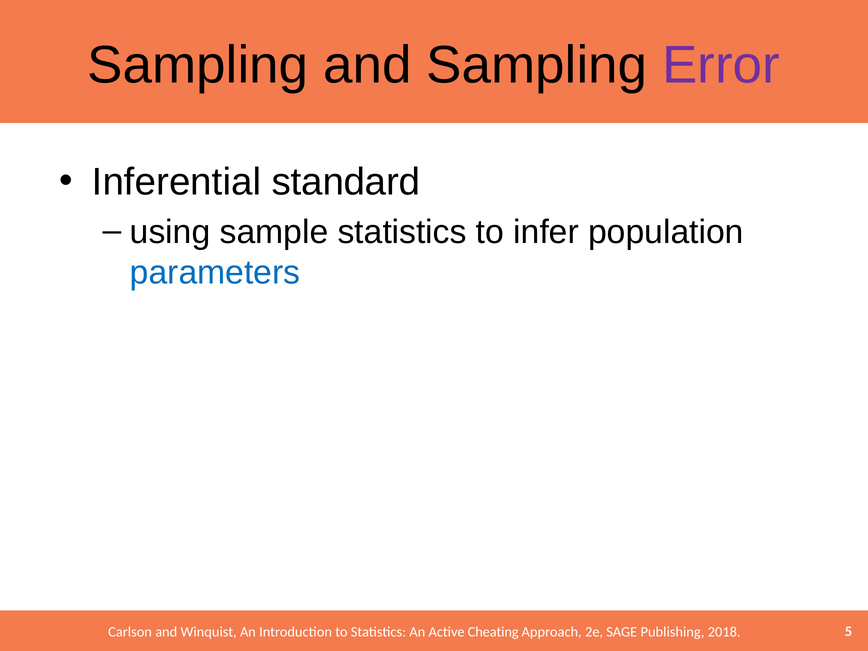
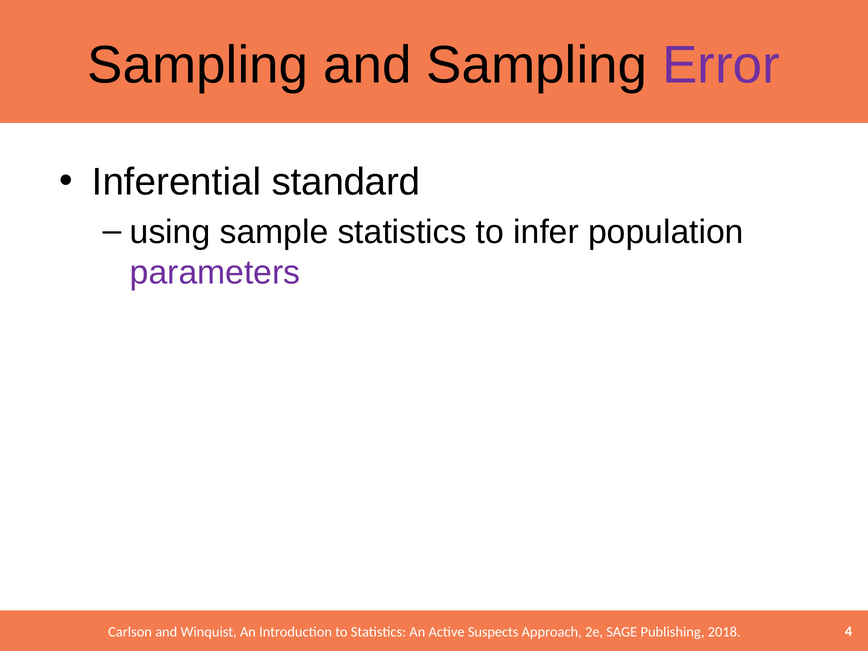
parameters colour: blue -> purple (215, 272)
Cheating: Cheating -> Suspects (493, 632)
5: 5 -> 4 (848, 632)
